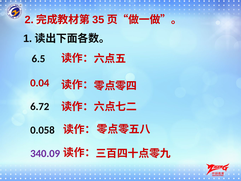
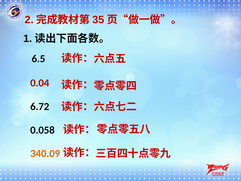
340.09 colour: purple -> orange (45, 153)
